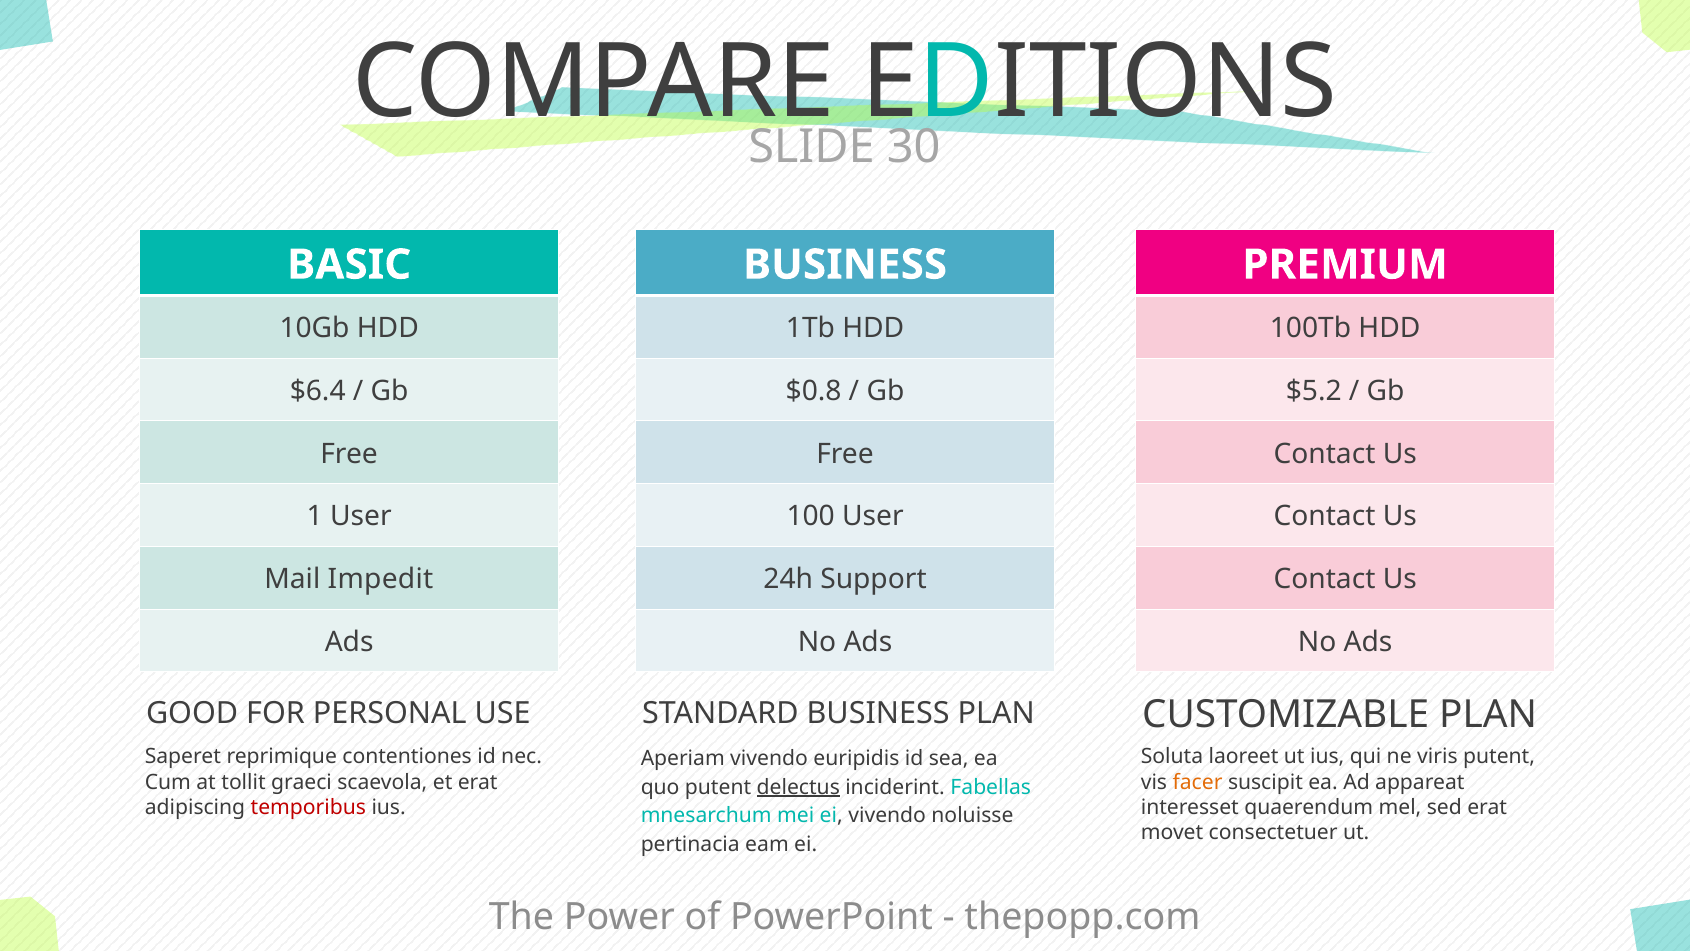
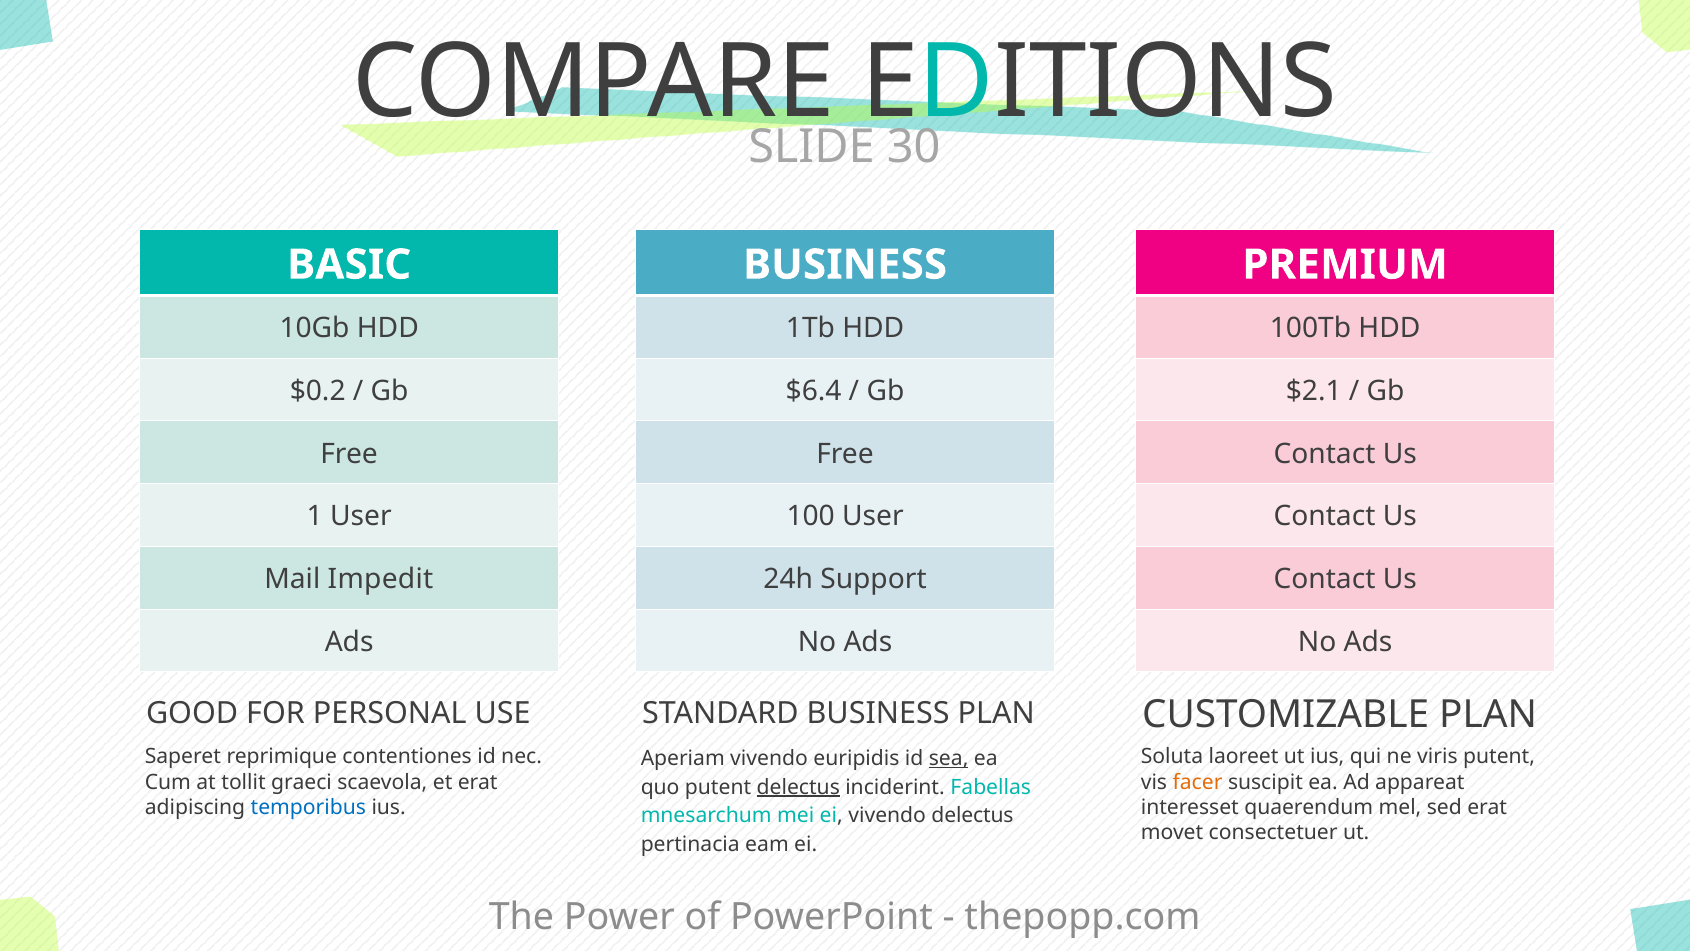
$6.4: $6.4 -> $0.2 (318, 391)
$0.8: $0.8 -> $6.4 (814, 391)
$5.2: $5.2 -> $2.1 (1314, 391)
sea underline: none -> present (949, 758)
temporibus colour: red -> blue (308, 807)
vivendo noluisse: noluisse -> delectus (973, 816)
